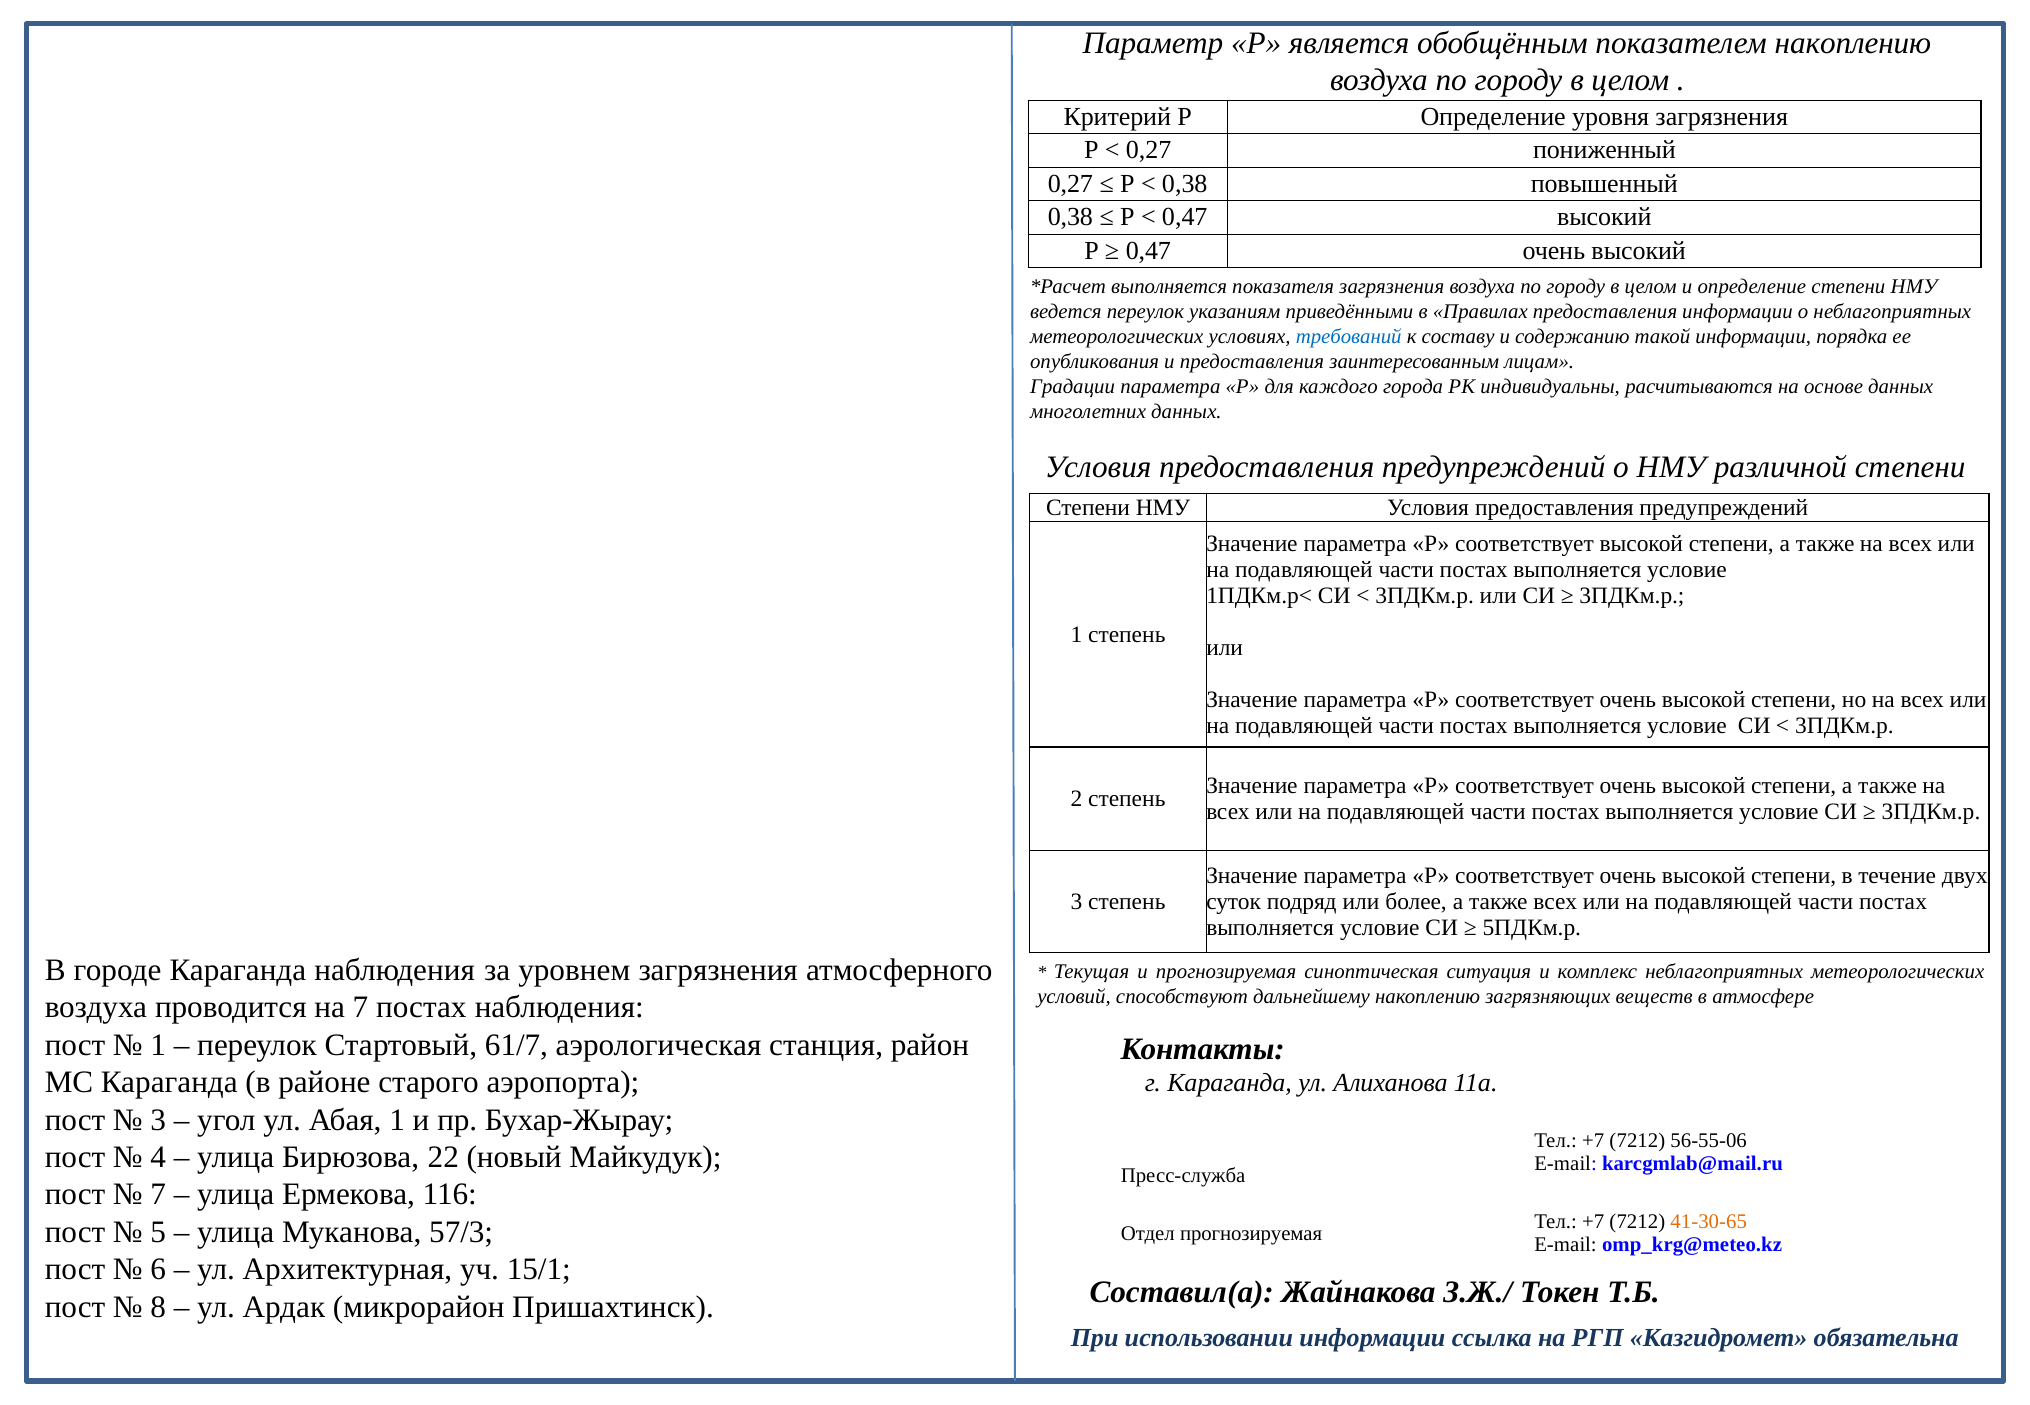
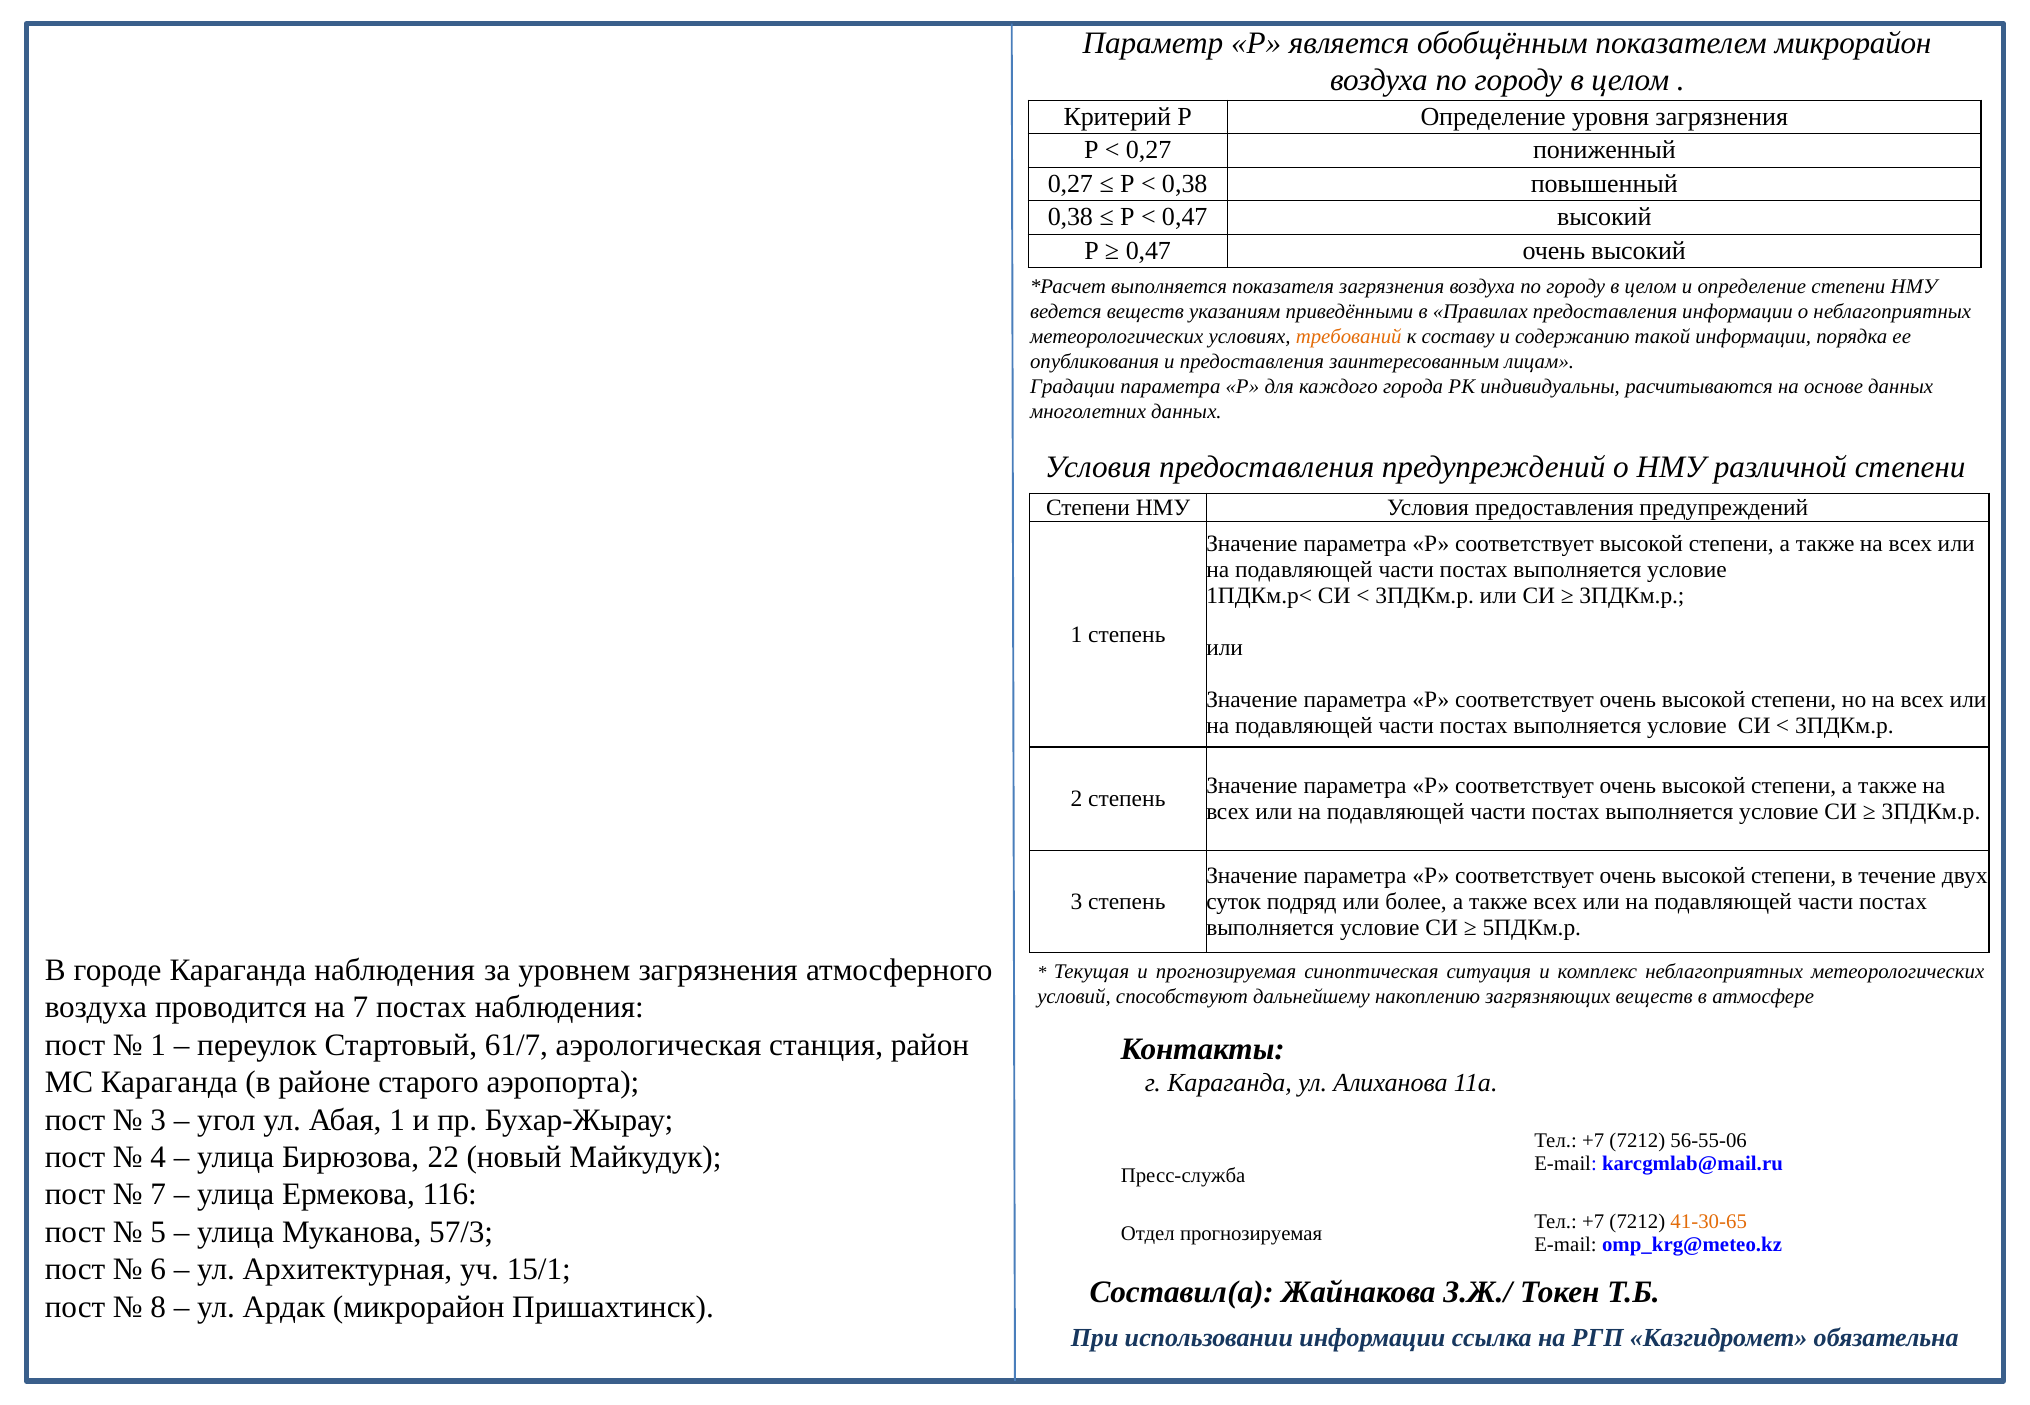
показателем накоплению: накоплению -> микрорайон (1853, 43)
ведется переулок: переулок -> веществ (1145, 312)
требований colour: blue -> orange (1349, 337)
